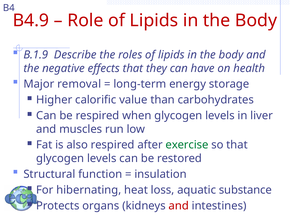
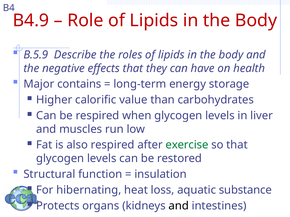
B.1.9: B.1.9 -> B.5.9 (36, 55)
removal: removal -> contains (79, 84)
and colour: red -> black (179, 206)
